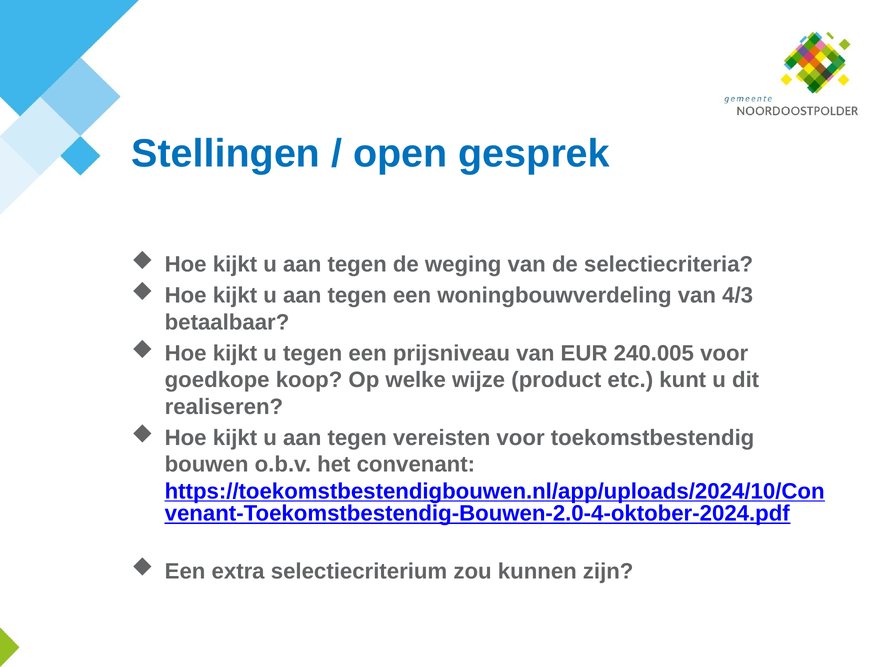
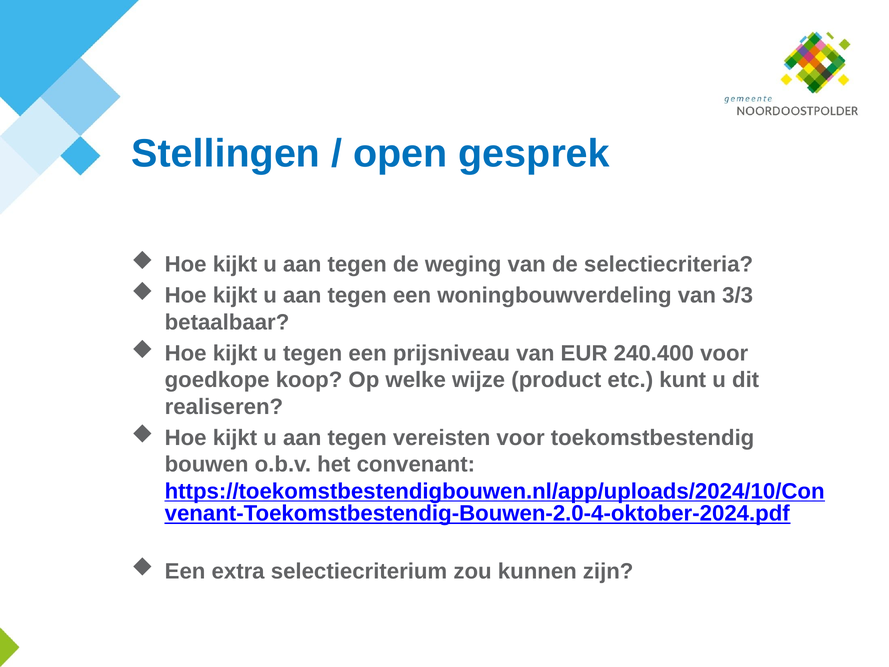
4/3: 4/3 -> 3/3 (738, 295)
240.005: 240.005 -> 240.400 (654, 353)
